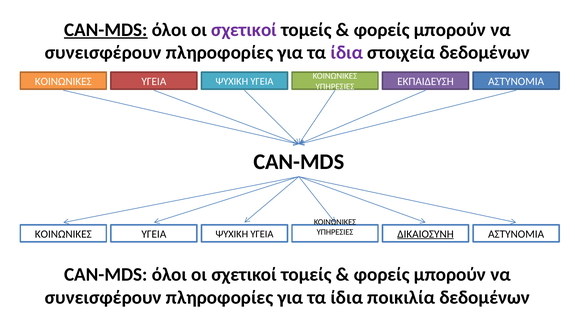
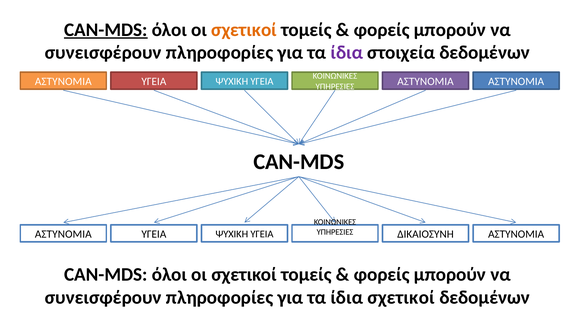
σχετικοί colour: purple -> orange (244, 30)
ΚΟΙΝΩΝΙΚΕΣ: ΚΟΙΝΩΝΙΚΕΣ -> ΑΣΤΥΝΟΜΙΑ (63, 82)
ΥΠΗΡΕΣΙΕΣ ΕΚΠΑΙΔΕΥΣΗ: ΕΚΠΑΙΔΕΥΣΗ -> ΑΣΤΥΝΟΜΙΑ (425, 82)
ΔΙΚΑΙΟΣΥΝΗ underline: present -> none (425, 234)
ΚΟΙΝΩΝΙΚΕΣ: ΚΟΙΝΩΝΙΚΕΣ -> ΑΣΤΥΝΟΜΙΑ (63, 234)
ίδια ποικιλία: ποικιλία -> σχετικοί (401, 298)
